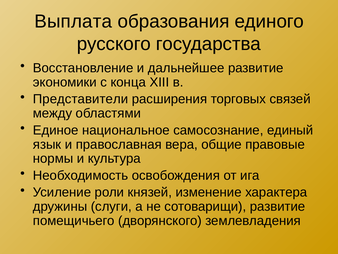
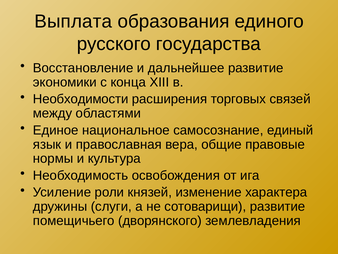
Представители: Представители -> Необходимости (81, 99)
